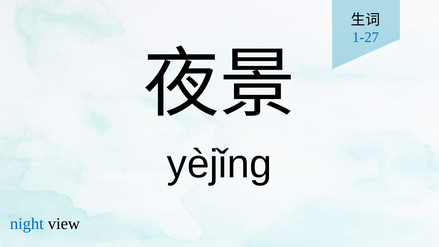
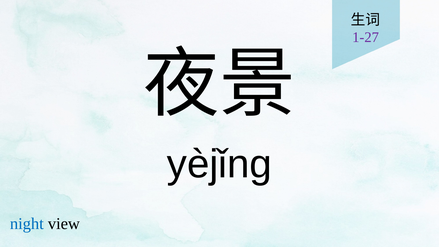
1-27 colour: blue -> purple (366, 37)
